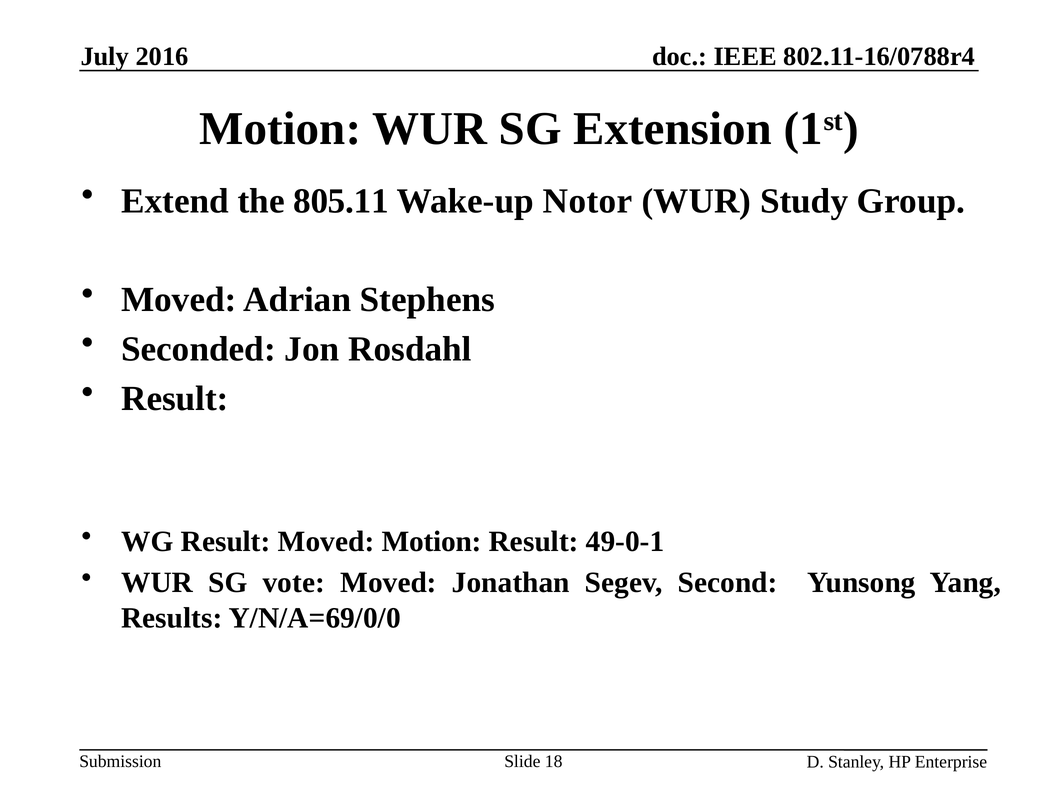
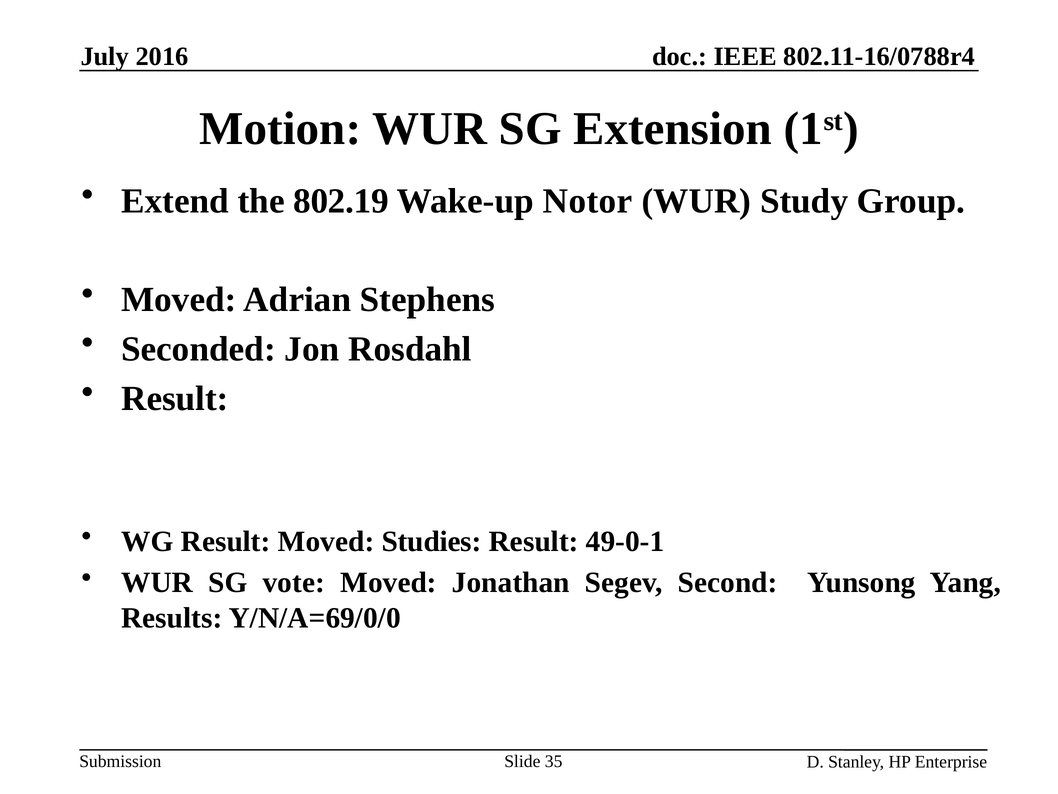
805.11: 805.11 -> 802.19 (341, 201)
Moved Motion: Motion -> Studies (432, 541)
18: 18 -> 35 (554, 761)
